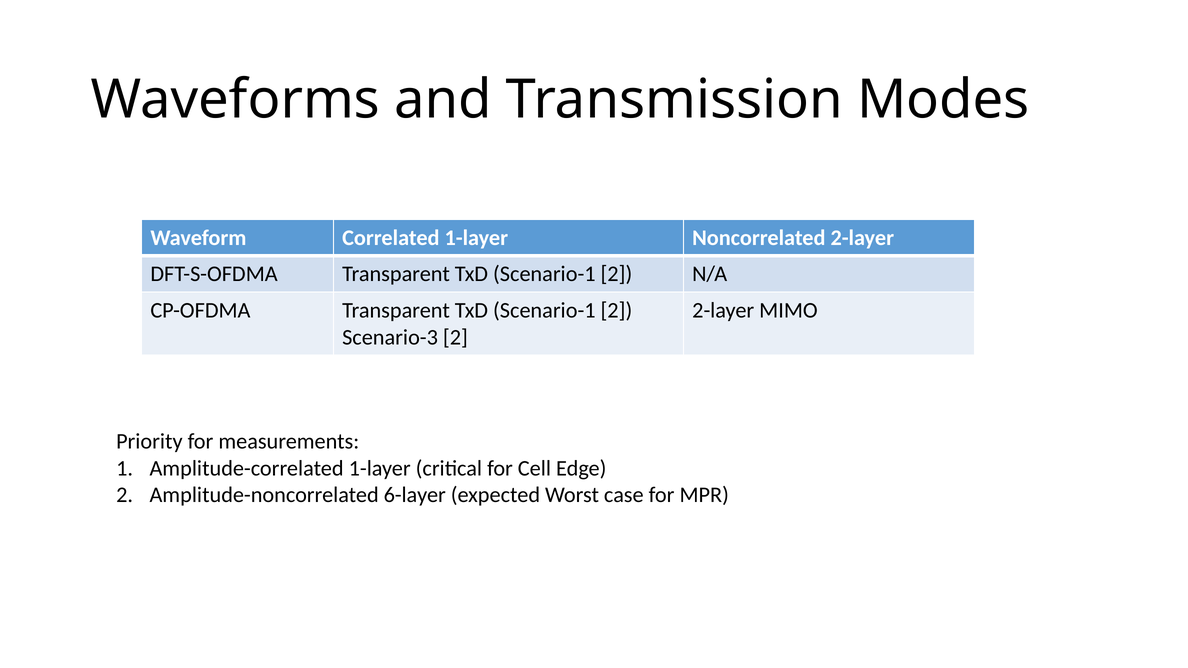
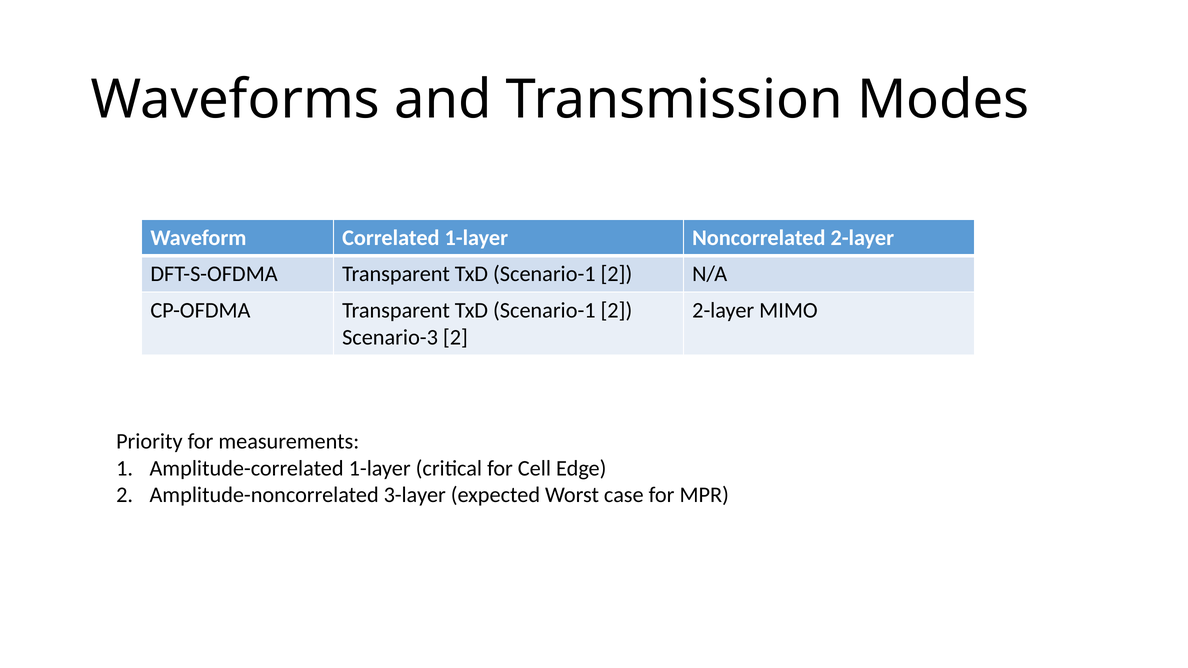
6-layer: 6-layer -> 3-layer (415, 495)
